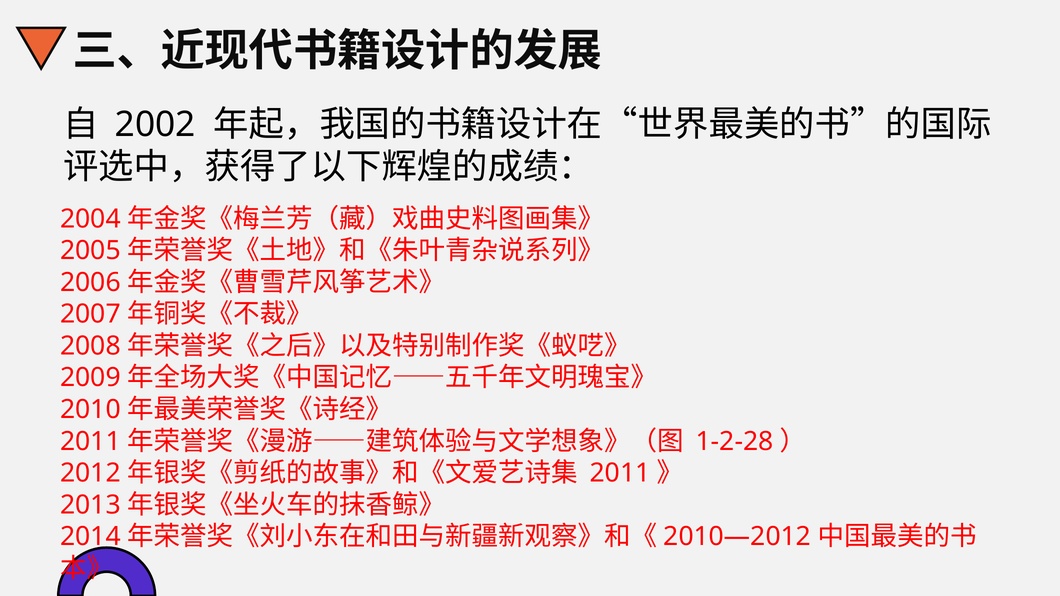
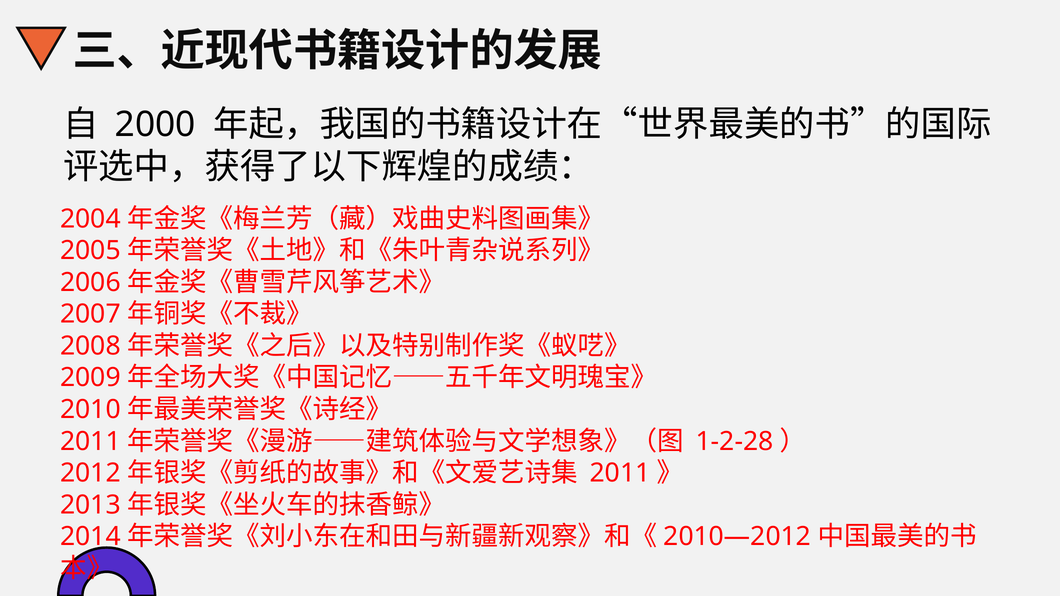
2002: 2002 -> 2000 (155, 125)
